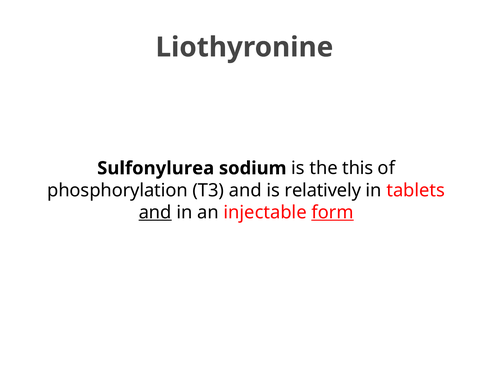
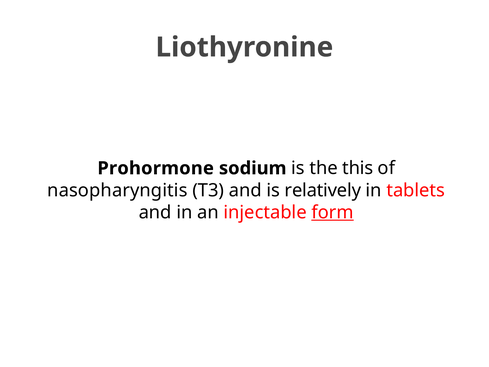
Sulfonylurea: Sulfonylurea -> Prohormone (156, 168)
phosphorylation: phosphorylation -> nasopharyngitis (117, 190)
and underline: present -> none (155, 212)
